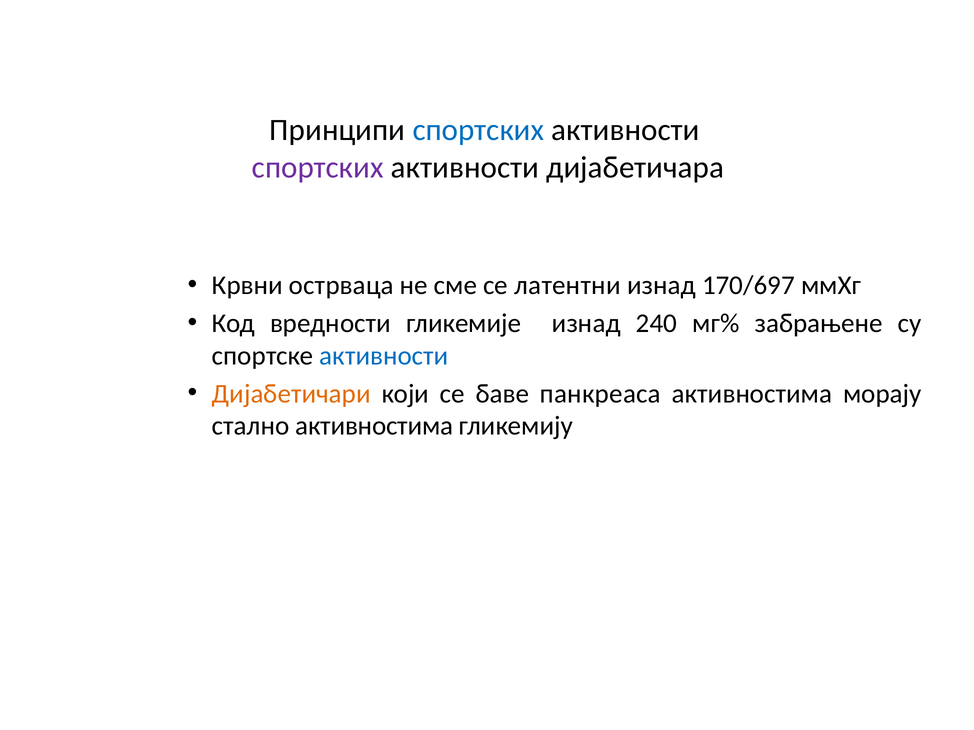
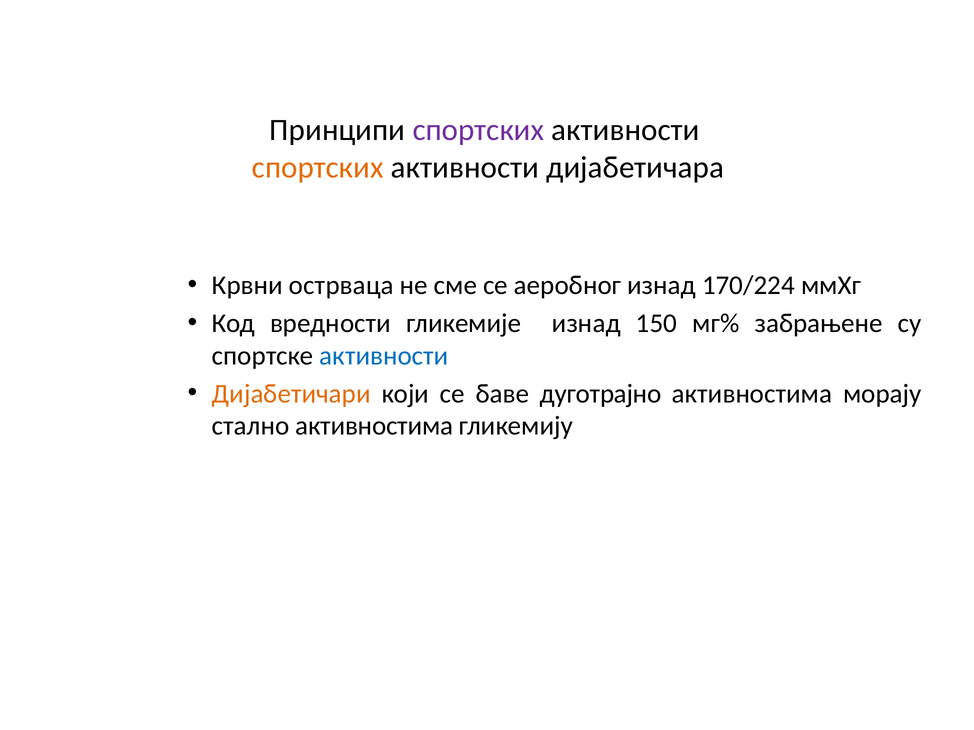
спортских colour: blue -> purple (478, 130)
спортских colour: purple -> orange (318, 167)
латентни: латентни -> аеробног (568, 286)
170/697: 170/697 -> 170/224 (748, 286)
240: 240 -> 150 (656, 323)
панкреаса: панкреаса -> дуготрајно (601, 394)
